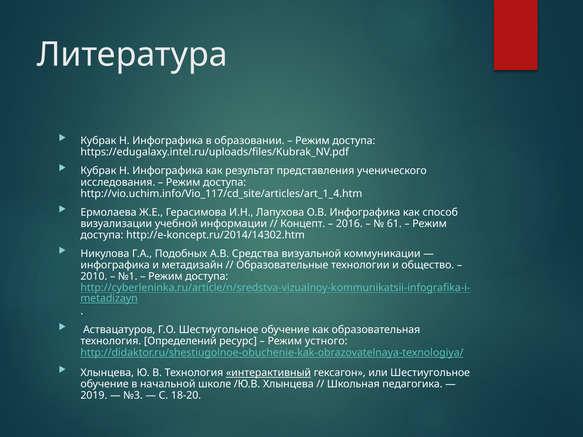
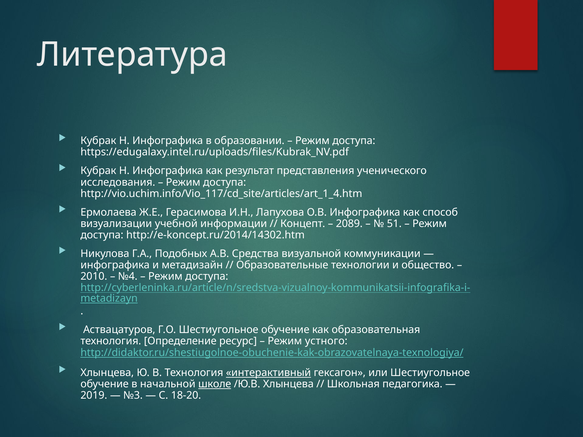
2016: 2016 -> 2089 (349, 224)
61: 61 -> 51 (394, 224)
№1: №1 -> №4 (128, 277)
Определений: Определений -> Определение (180, 341)
школе underline: none -> present (215, 384)
